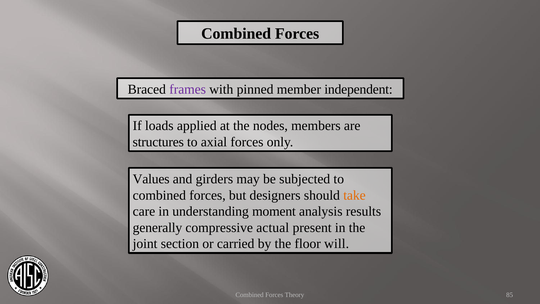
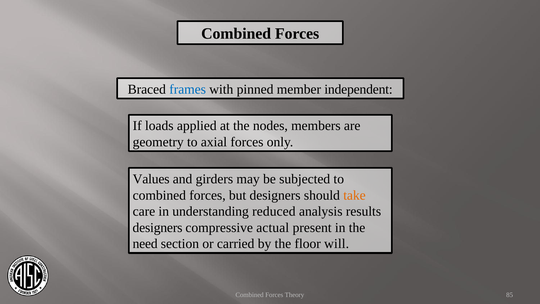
frames colour: purple -> blue (188, 89)
structures: structures -> geometry (158, 142)
moment: moment -> reduced (274, 211)
generally: generally -> designers (158, 227)
joint: joint -> need (145, 244)
